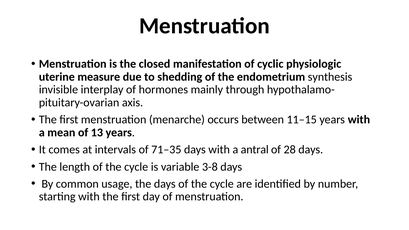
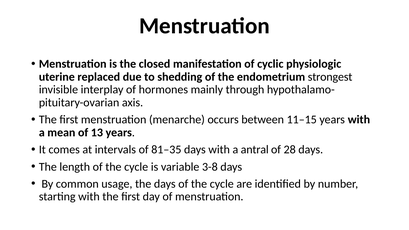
measure: measure -> replaced (99, 77)
synthesis: synthesis -> strongest (330, 77)
71–35: 71–35 -> 81–35 (166, 150)
